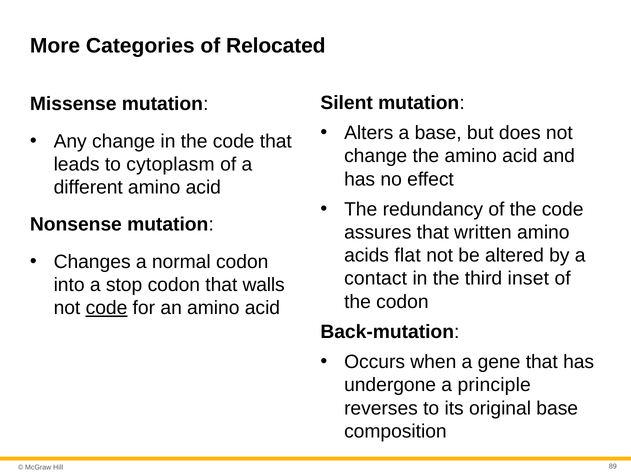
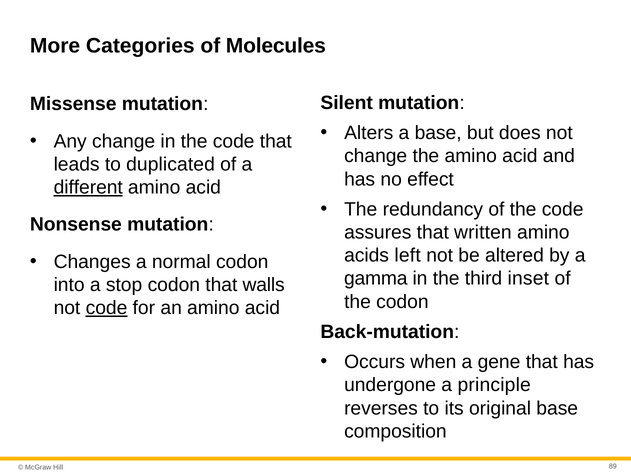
Relocated: Relocated -> Molecules (276, 46)
cytoplasm: cytoplasm -> duplicated (171, 164)
different underline: none -> present (88, 188)
flat: flat -> left (408, 256)
contact: contact -> gamma (376, 279)
